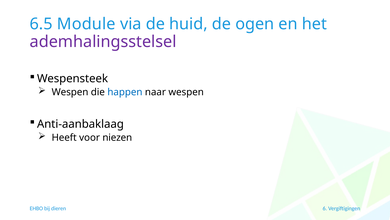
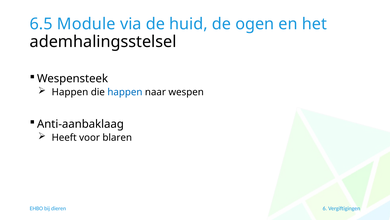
ademhalingsstelsel colour: purple -> black (103, 42)
Wespen: Wespen -> Happen (70, 92)
niezen: niezen -> blaren (117, 137)
